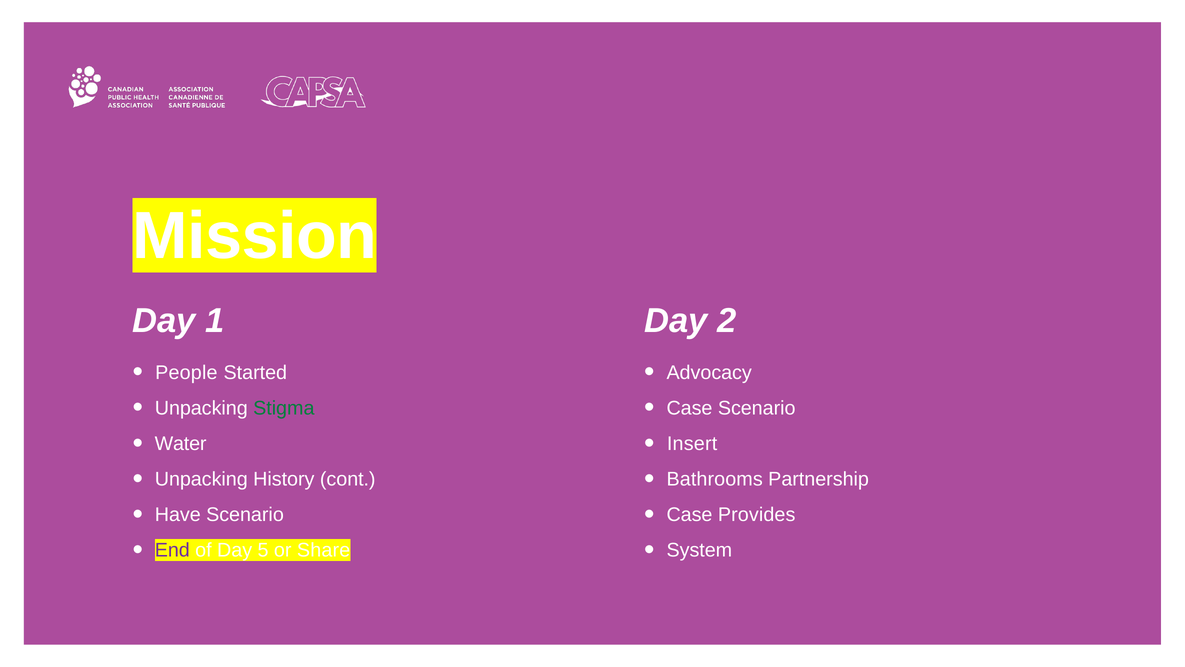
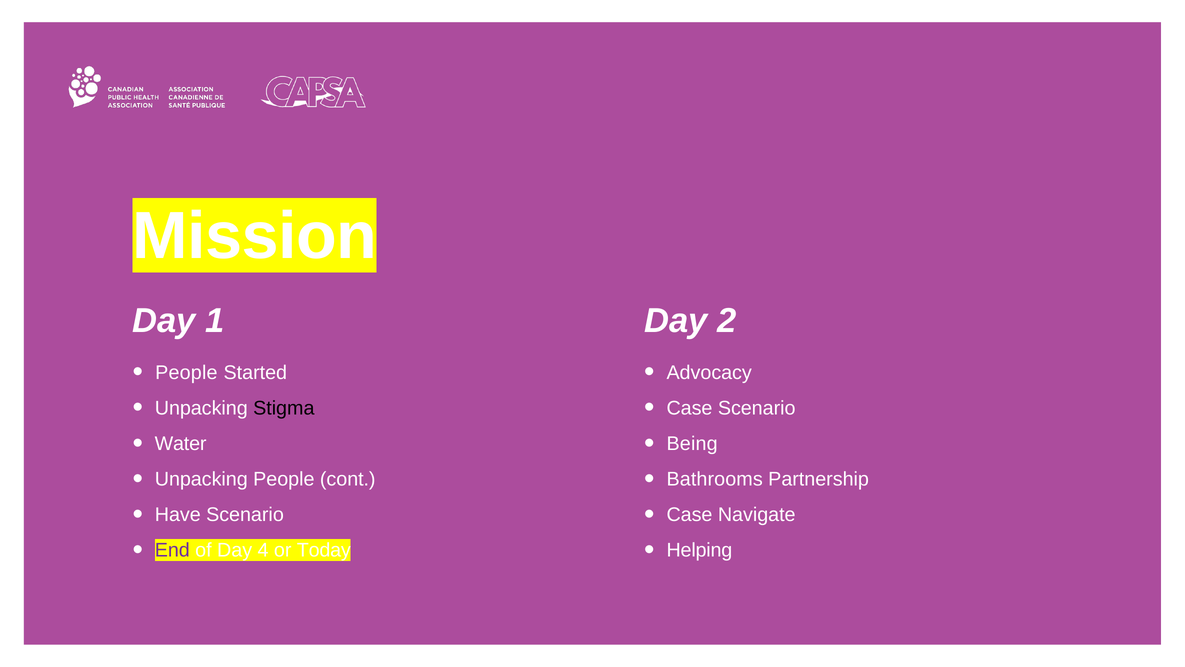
Stigma colour: green -> black (284, 408)
Insert: Insert -> Being (692, 443)
Unpacking History: History -> People (284, 479)
Provides: Provides -> Navigate (757, 514)
5: 5 -> 4 (263, 550)
Share: Share -> Today (324, 550)
System: System -> Helping (699, 550)
